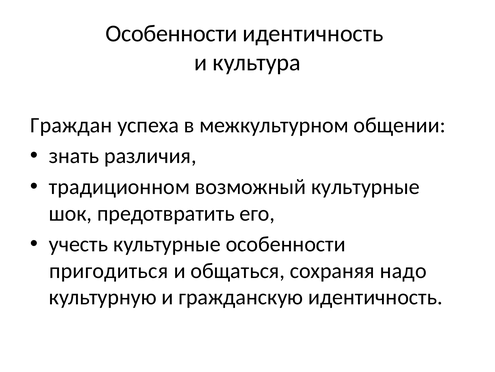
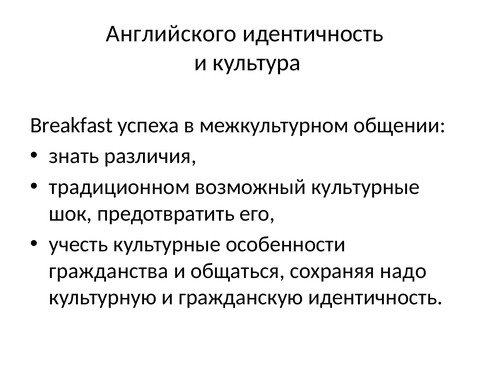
Особенности: Особенности -> Английского (171, 33)
Граждан: Граждан -> Breakfast (71, 125)
пригодиться: пригодиться -> гражданства (109, 270)
